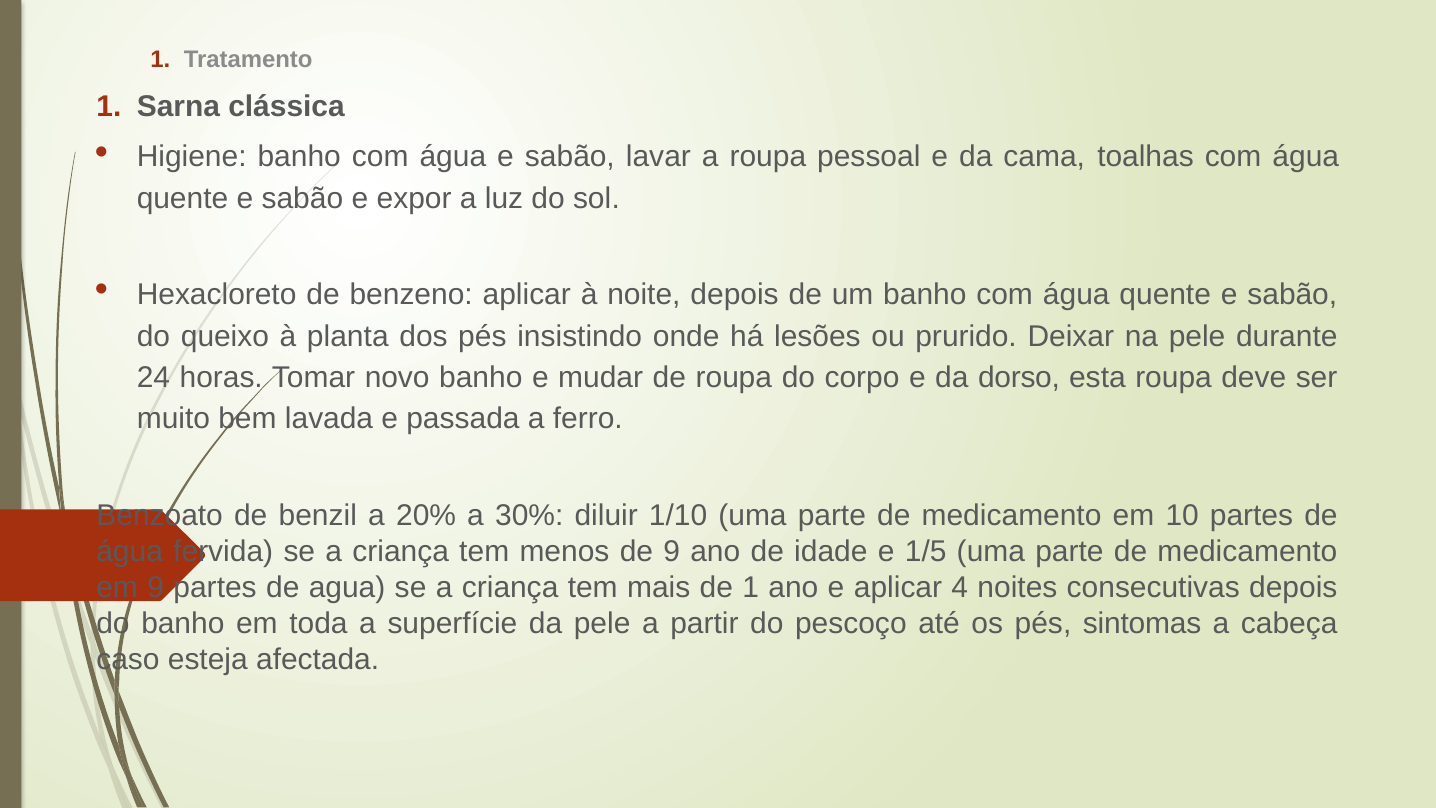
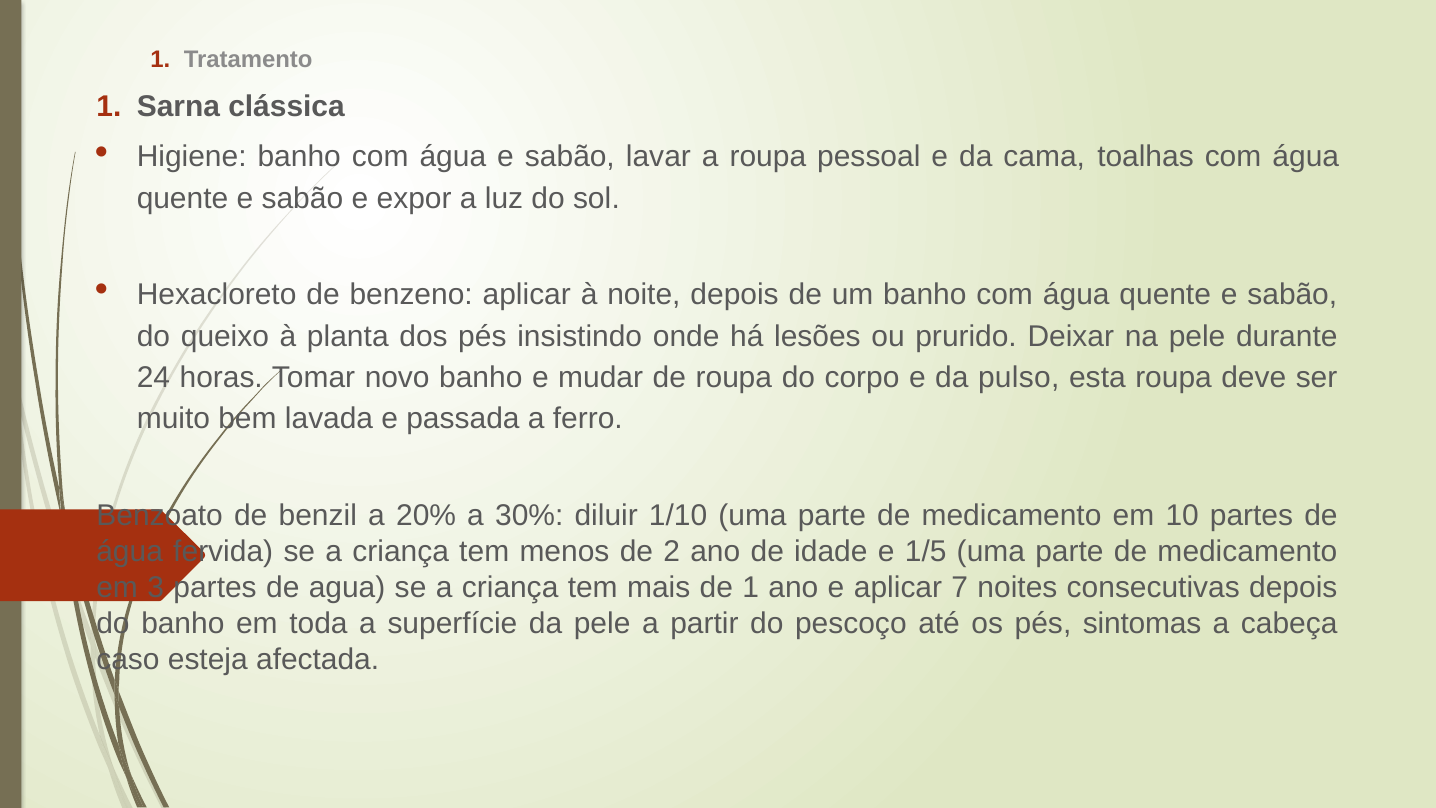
dorso: dorso -> pulso (1019, 377)
de 9: 9 -> 2 (672, 552)
em 9: 9 -> 3 (156, 588)
4: 4 -> 7 (960, 588)
